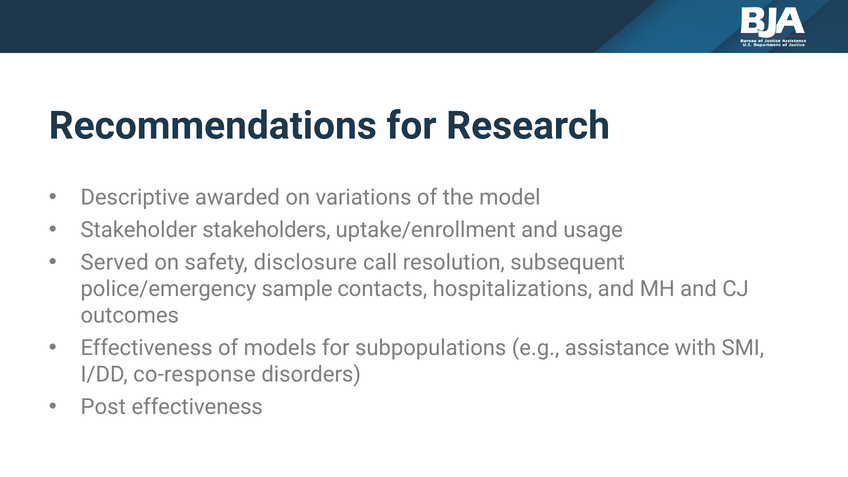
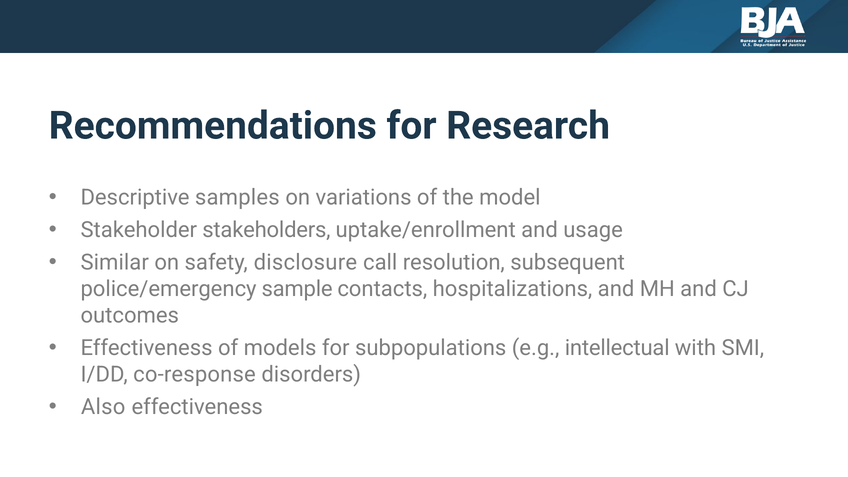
awarded: awarded -> samples (237, 197)
Served: Served -> Similar (115, 262)
assistance: assistance -> intellectual (617, 348)
Post: Post -> Also (103, 407)
